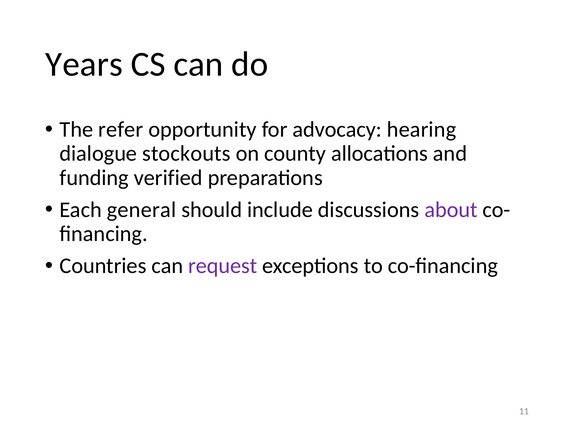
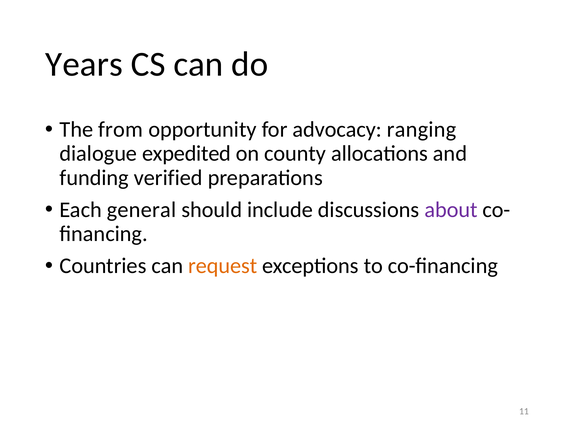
refer: refer -> from (121, 129)
hearing: hearing -> ranging (422, 129)
stockouts: stockouts -> expedited (187, 153)
request colour: purple -> orange (223, 266)
